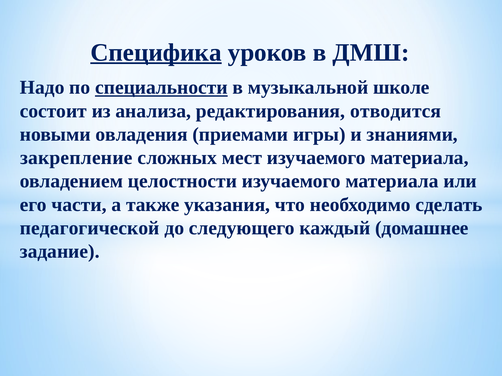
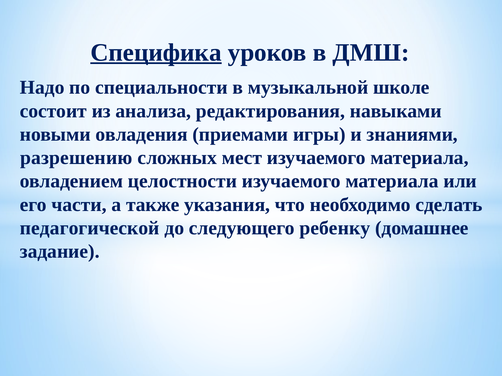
специальности underline: present -> none (161, 88)
отводится: отводится -> навыками (396, 111)
закрепление: закрепление -> разрешению (76, 158)
каждый: каждый -> ребенку (335, 228)
